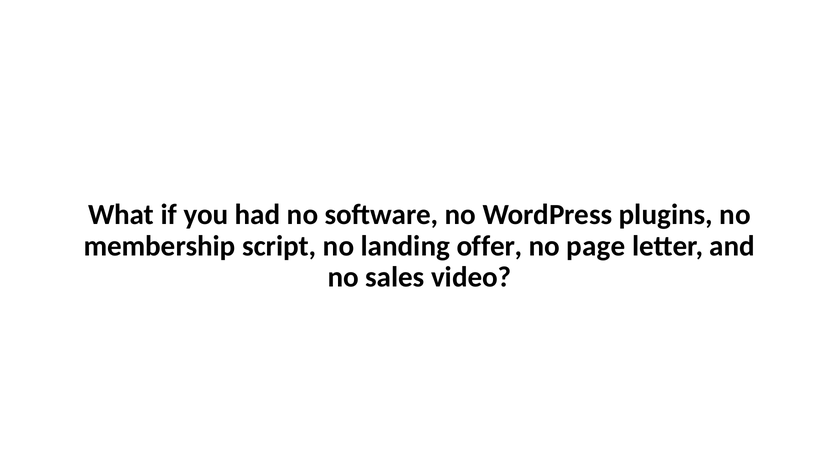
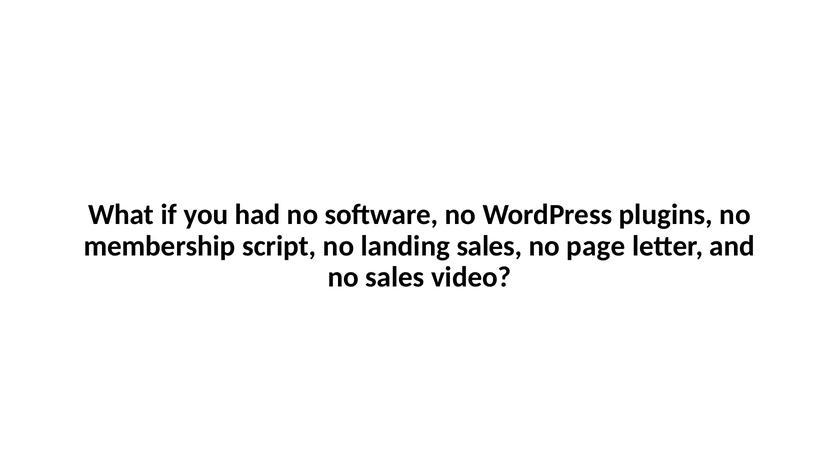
landing offer: offer -> sales (489, 246)
